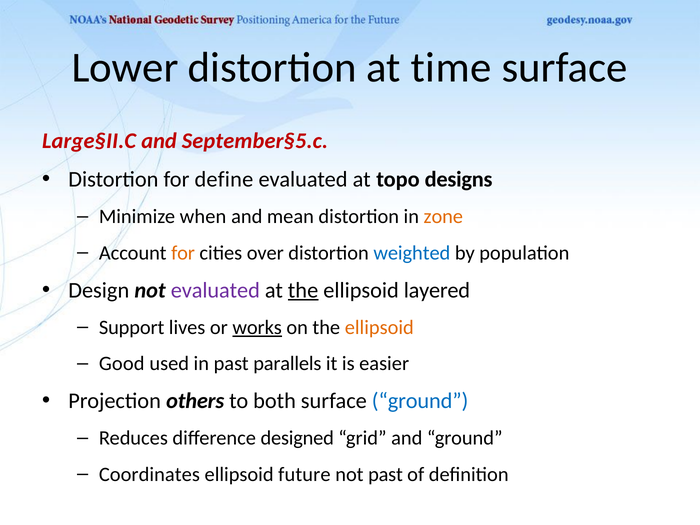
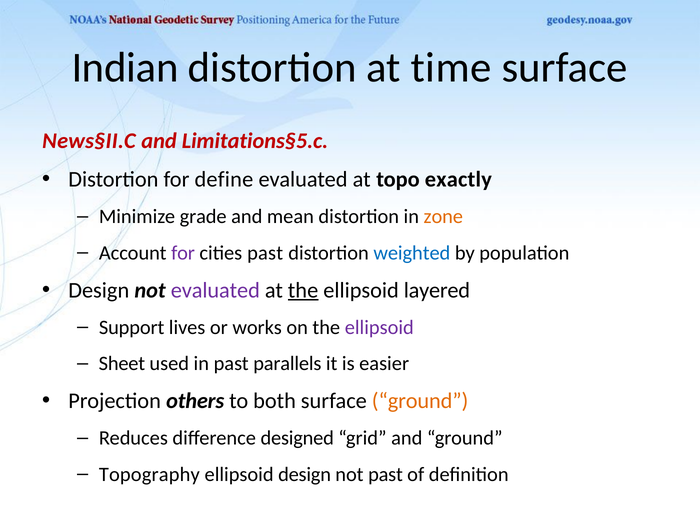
Lower: Lower -> Indian (125, 68)
Large§II.C: Large§II.C -> News§II.C (89, 141)
September§5.c: September§5.c -> Limitations§5.c (255, 141)
designs: designs -> exactly (458, 179)
when: when -> grade (203, 217)
for colour: orange -> purple (183, 253)
cities over: over -> past (265, 253)
works underline: present -> none (257, 327)
ellipsoid colour: orange -> purple (379, 327)
Good: Good -> Sheet (122, 364)
ground colour: blue -> orange (420, 401)
Coordinates: Coordinates -> Topography (149, 474)
ellipsoid future: future -> design (305, 474)
